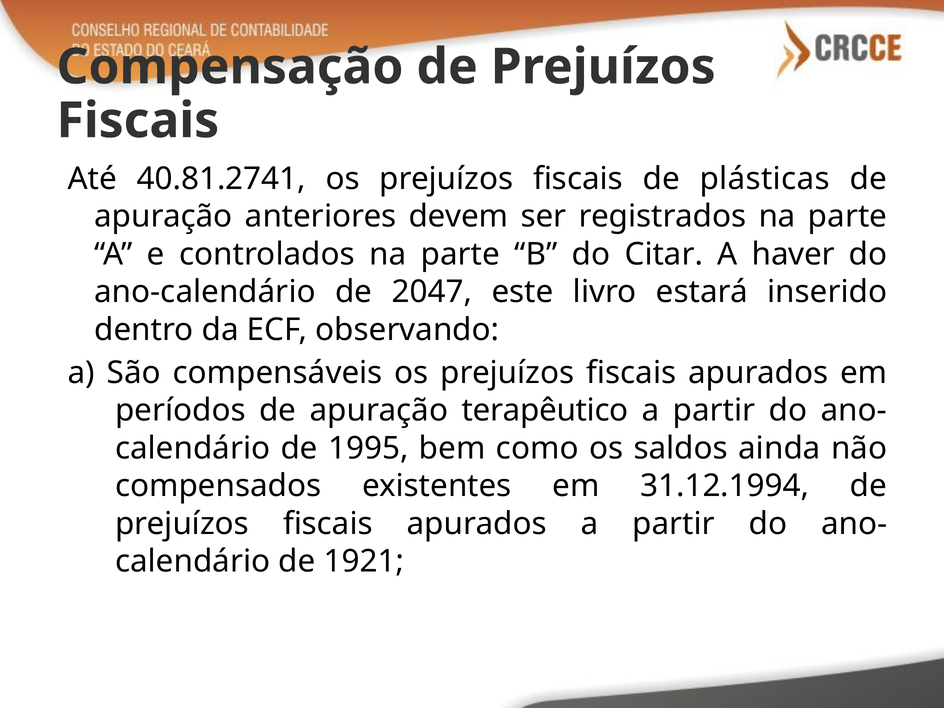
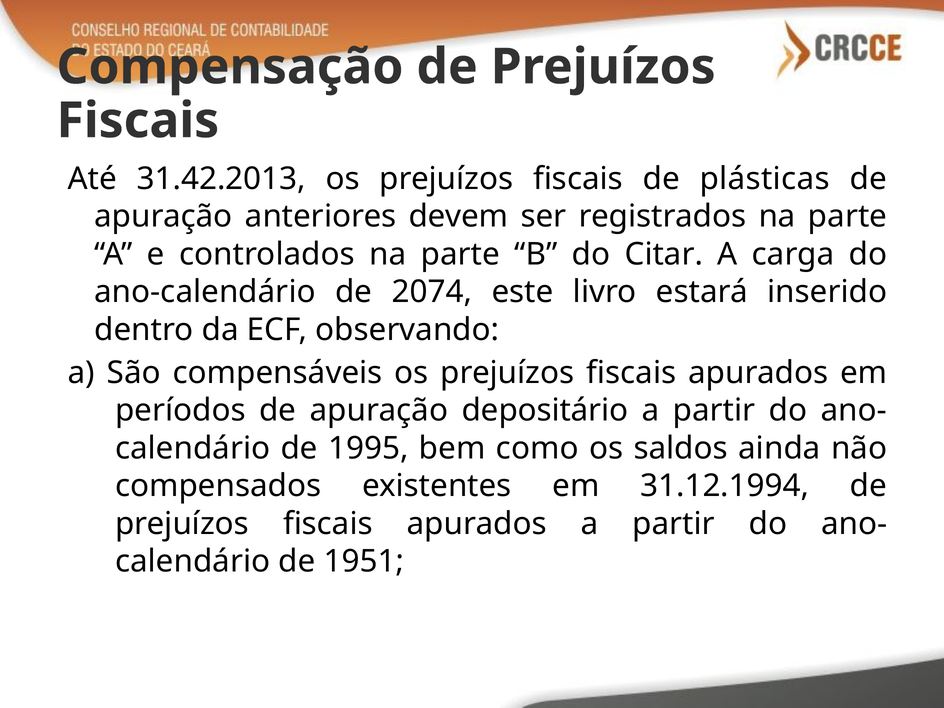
40.81.2741: 40.81.2741 -> 31.42.2013 (221, 179)
haver: haver -> carga (793, 254)
2047: 2047 -> 2074 (432, 292)
terapêutico: terapêutico -> depositário (545, 410)
1921: 1921 -> 1951 (364, 562)
